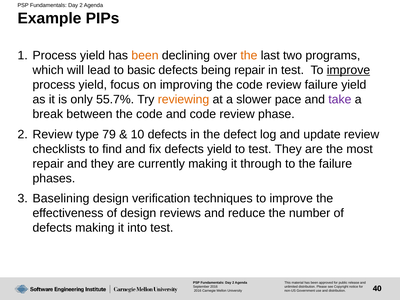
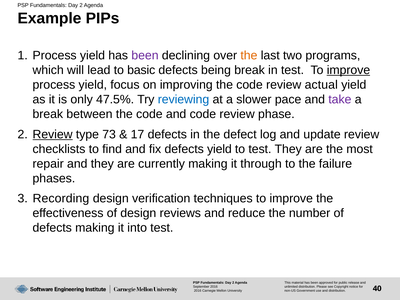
been colour: orange -> purple (145, 56)
being repair: repair -> break (250, 70)
review failure: failure -> actual (321, 85)
55.7%: 55.7% -> 47.5% (115, 99)
reviewing colour: orange -> blue (183, 99)
Review underline: none -> present (53, 134)
79: 79 -> 73 (109, 134)
10: 10 -> 17 (137, 134)
Baselining: Baselining -> Recording (61, 199)
